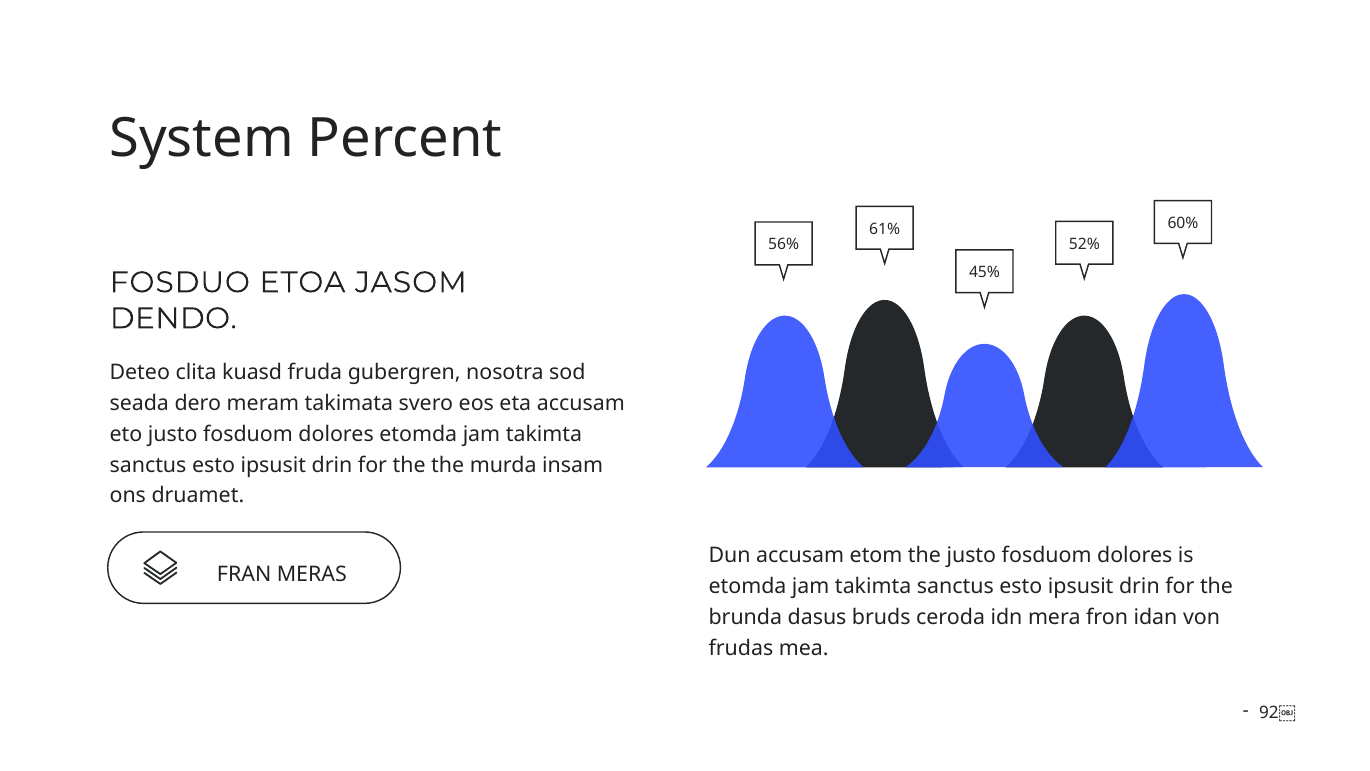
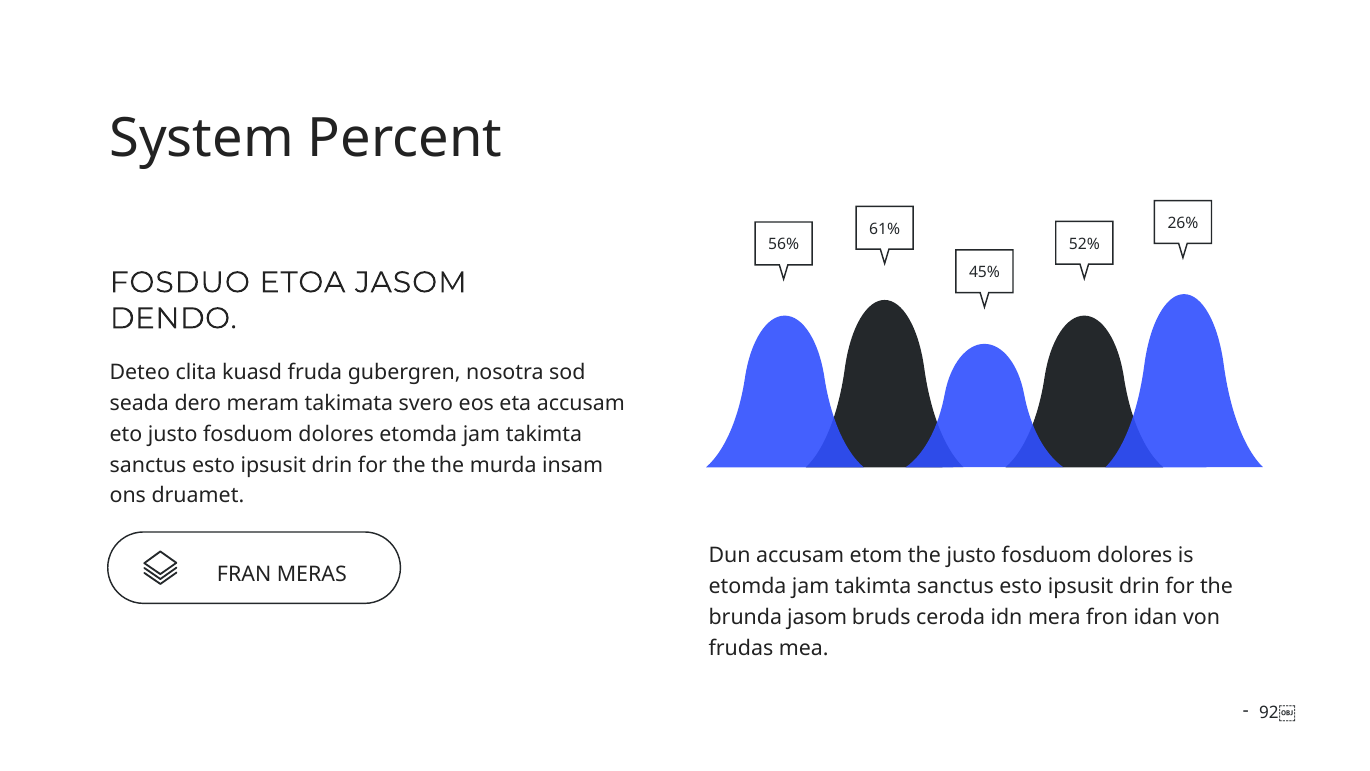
60%: 60% -> 26% (1183, 223)
brunda dasus: dasus -> jasom (817, 617)
